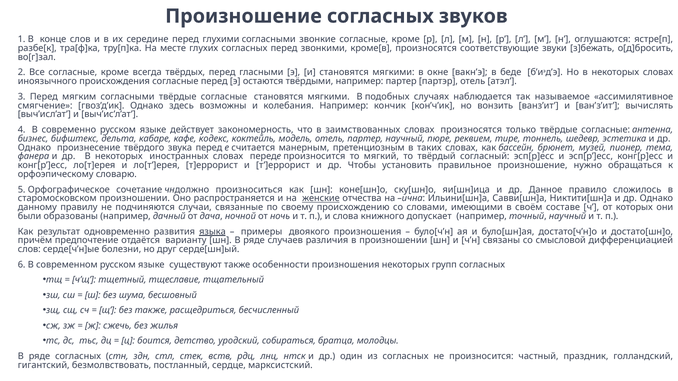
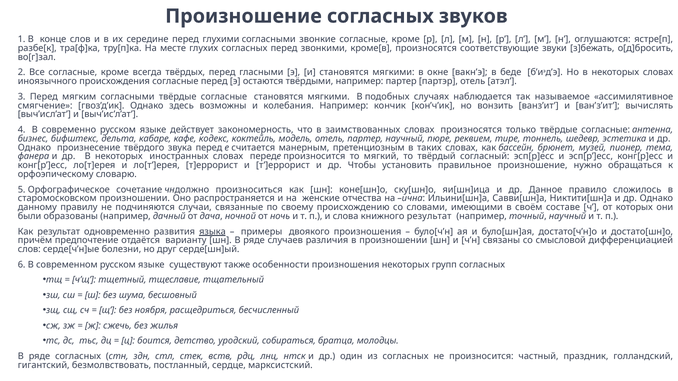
женские underline: present -> none (321, 199)
книжного допускает: допускает -> результат (429, 216)
без также: также -> ноября (151, 311)
